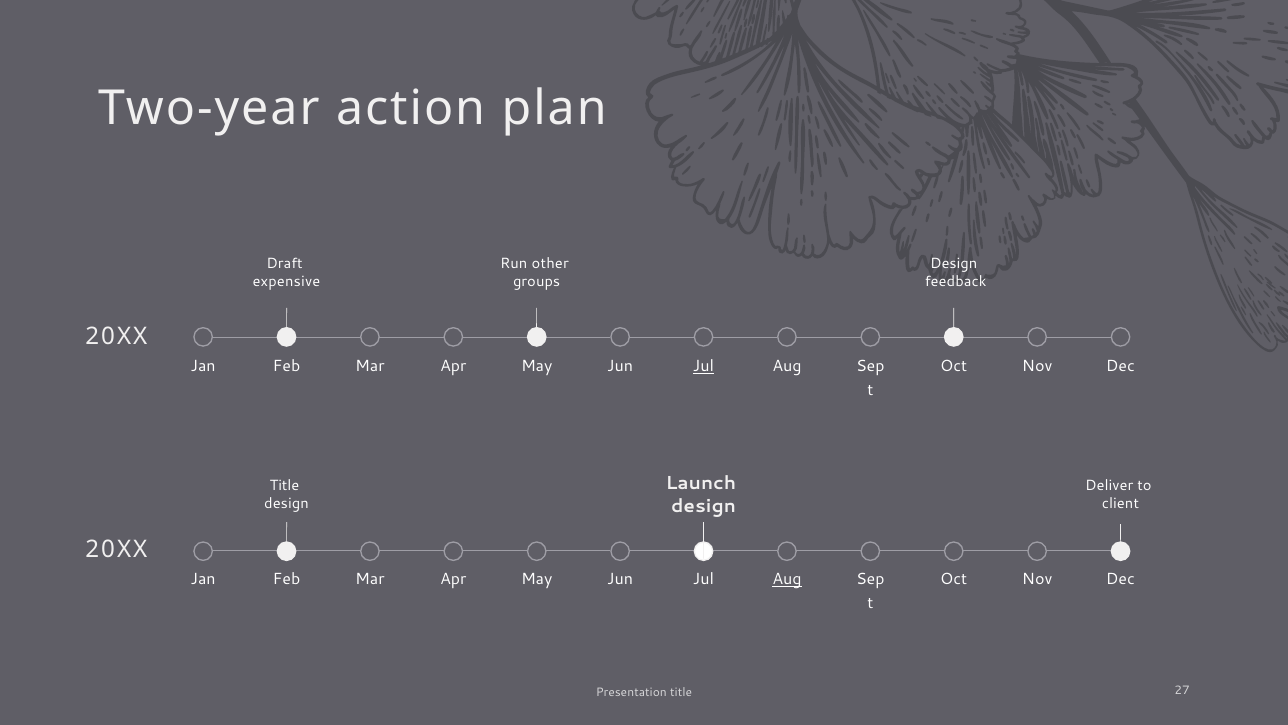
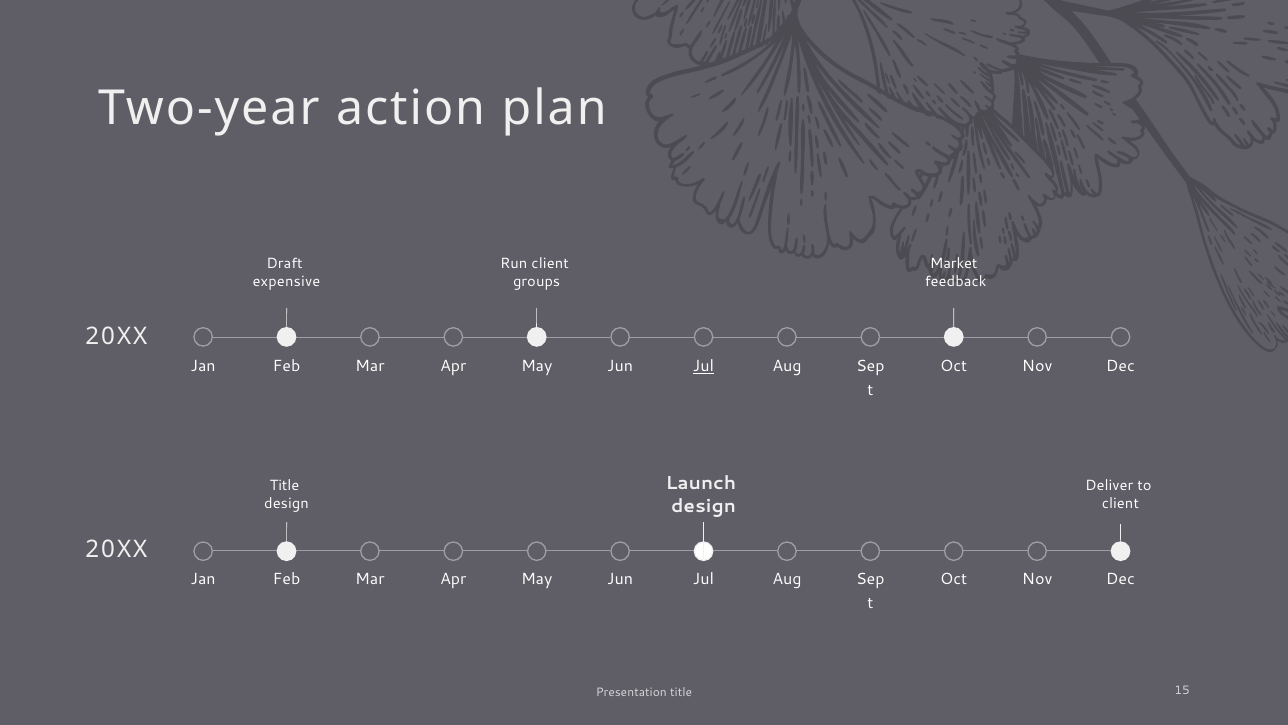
Run other: other -> client (550, 264)
Design: Design -> Market (954, 264)
Aug underline: present -> none (787, 579)
27: 27 -> 15 (1182, 690)
